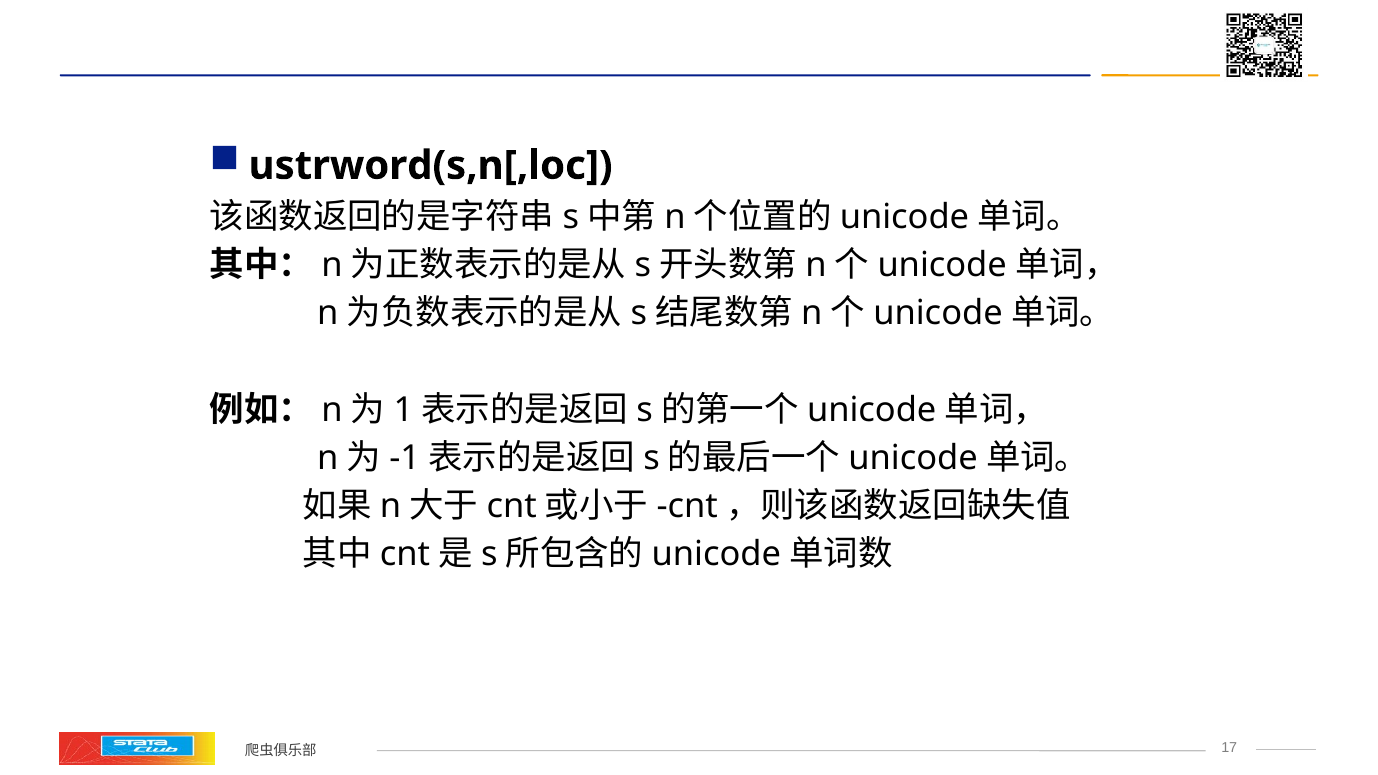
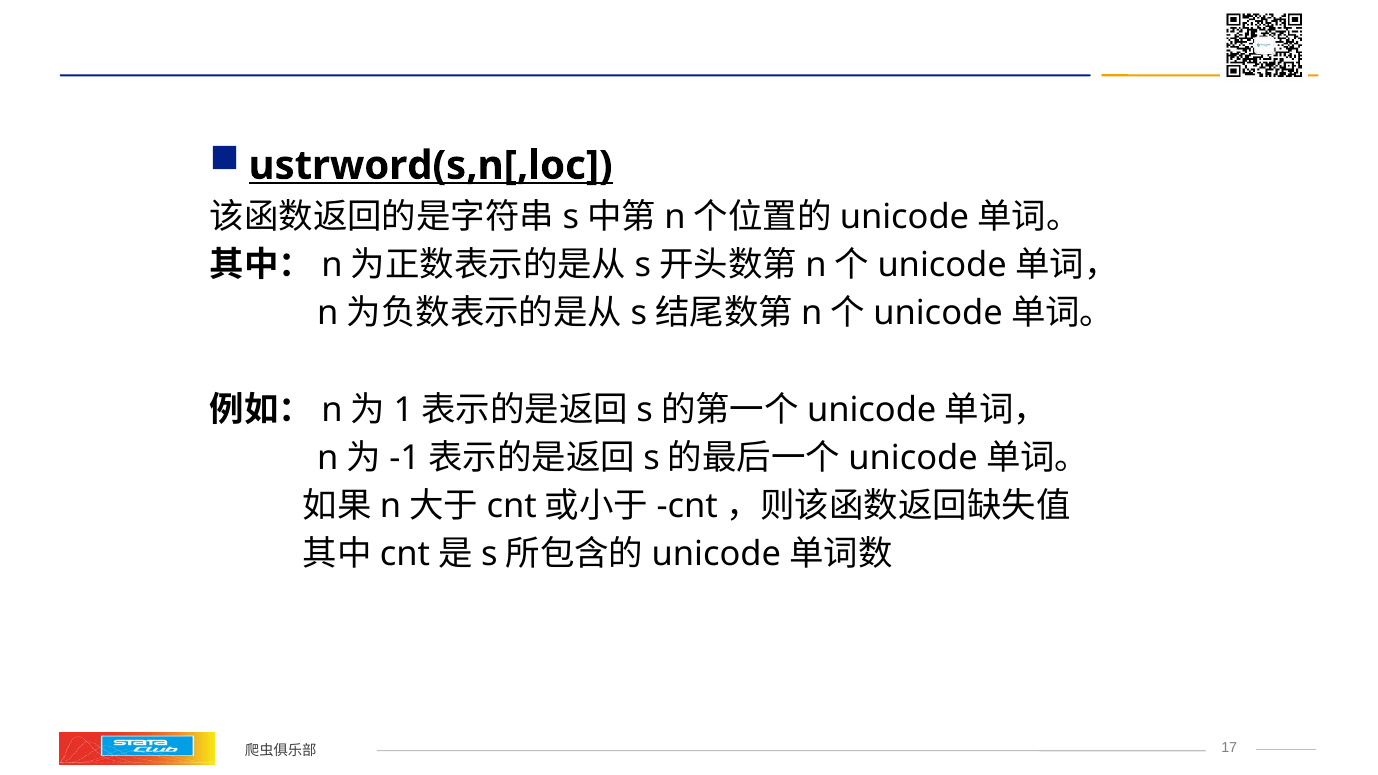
ustrword(s,n[,loc underline: none -> present (431, 166)
